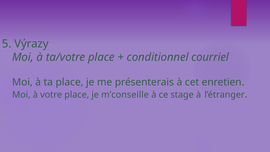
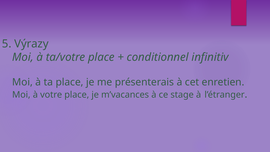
courriel: courriel -> infinitiv (210, 57)
m’conseille: m’conseille -> m’vacances (125, 95)
